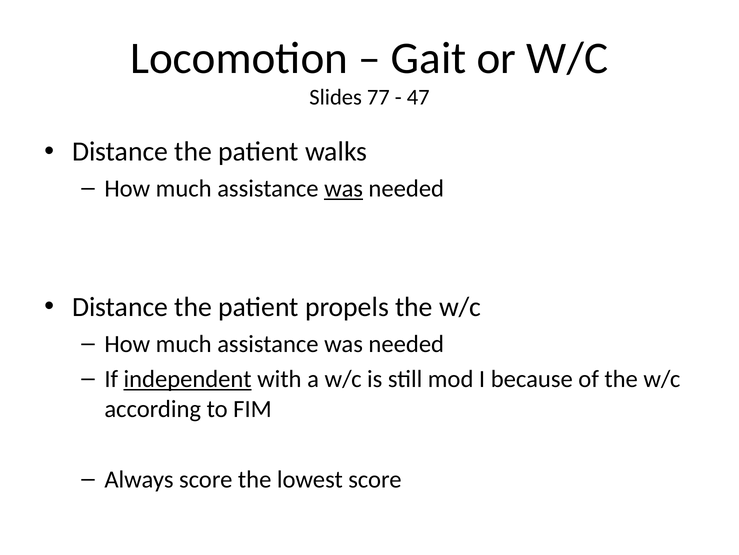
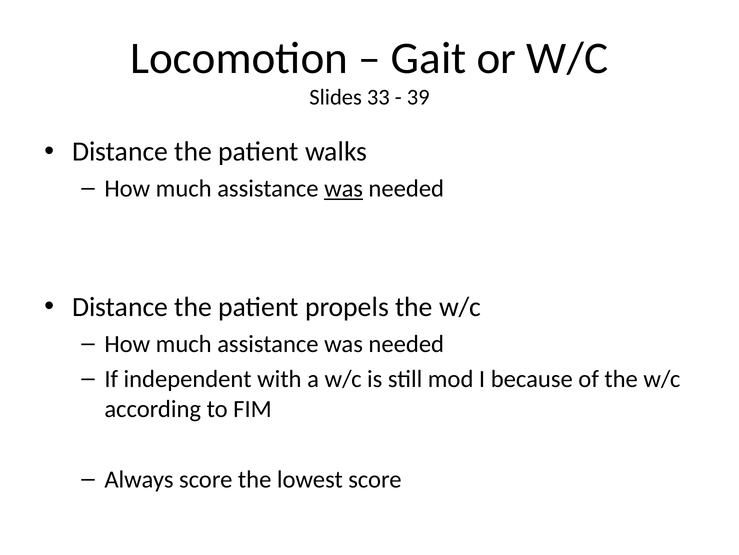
77: 77 -> 33 (378, 97)
47: 47 -> 39 (418, 97)
independent underline: present -> none (188, 379)
